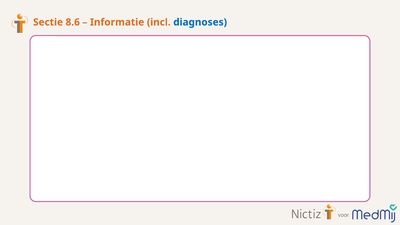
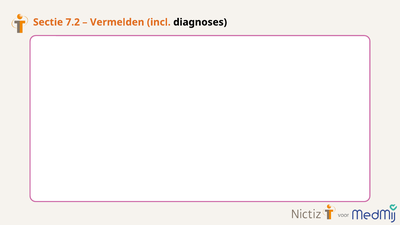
8.6: 8.6 -> 7.2 (73, 22)
Informatie: Informatie -> Vermelden (117, 22)
diagnoses colour: blue -> black (200, 22)
